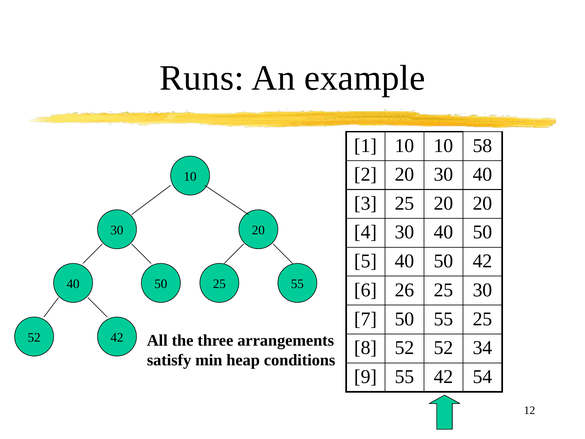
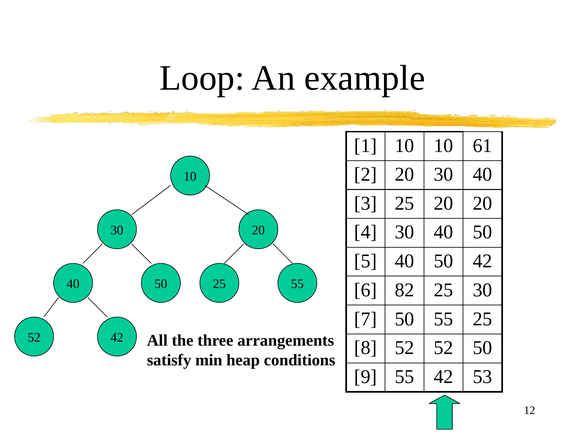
Runs: Runs -> Loop (202, 78)
58: 58 -> 61 (483, 145)
26: 26 -> 82 (405, 290)
52 34: 34 -> 50 (483, 348)
54: 54 -> 53 (483, 377)
